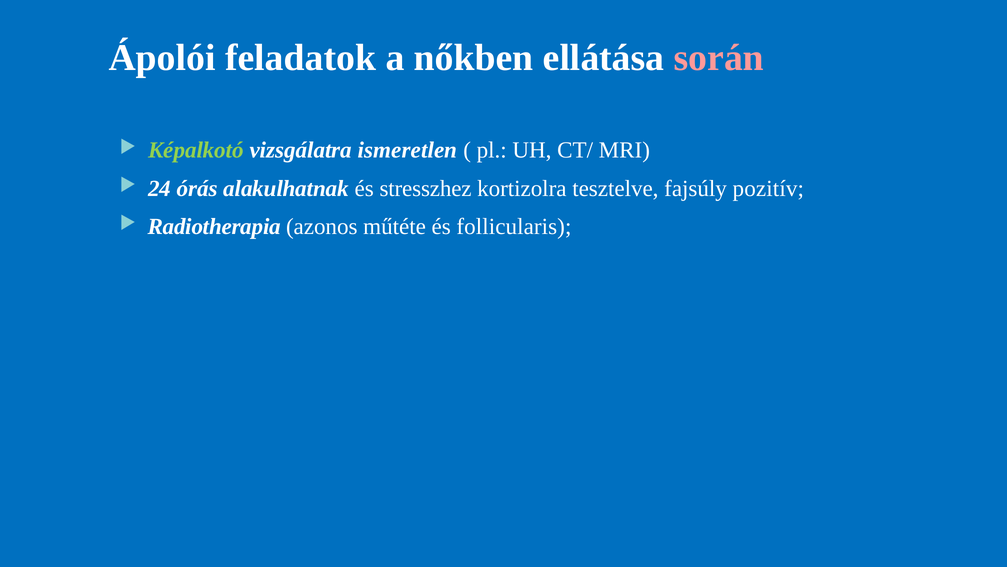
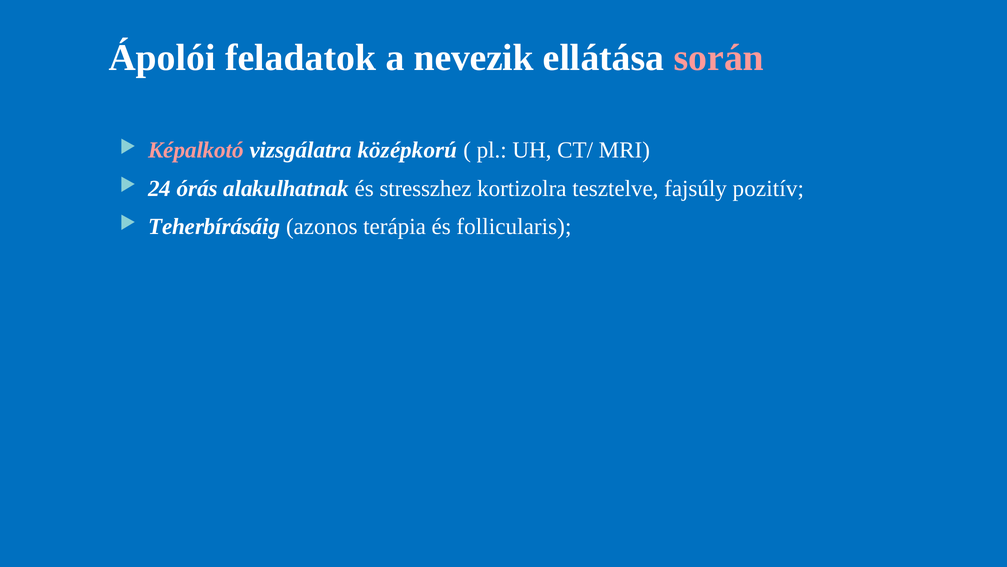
nőkben: nőkben -> nevezik (474, 58)
Képalkotó colour: light green -> pink (196, 150)
ismeretlen: ismeretlen -> középkorú (407, 150)
Radiotherapia: Radiotherapia -> Teherbírásáig (214, 226)
műtéte: műtéte -> terápia (395, 226)
